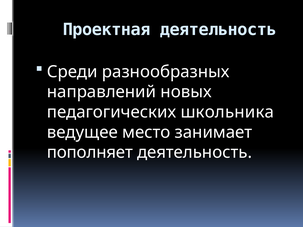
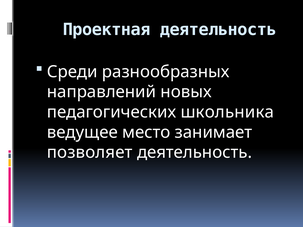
пополняет: пополняет -> позволяет (90, 153)
